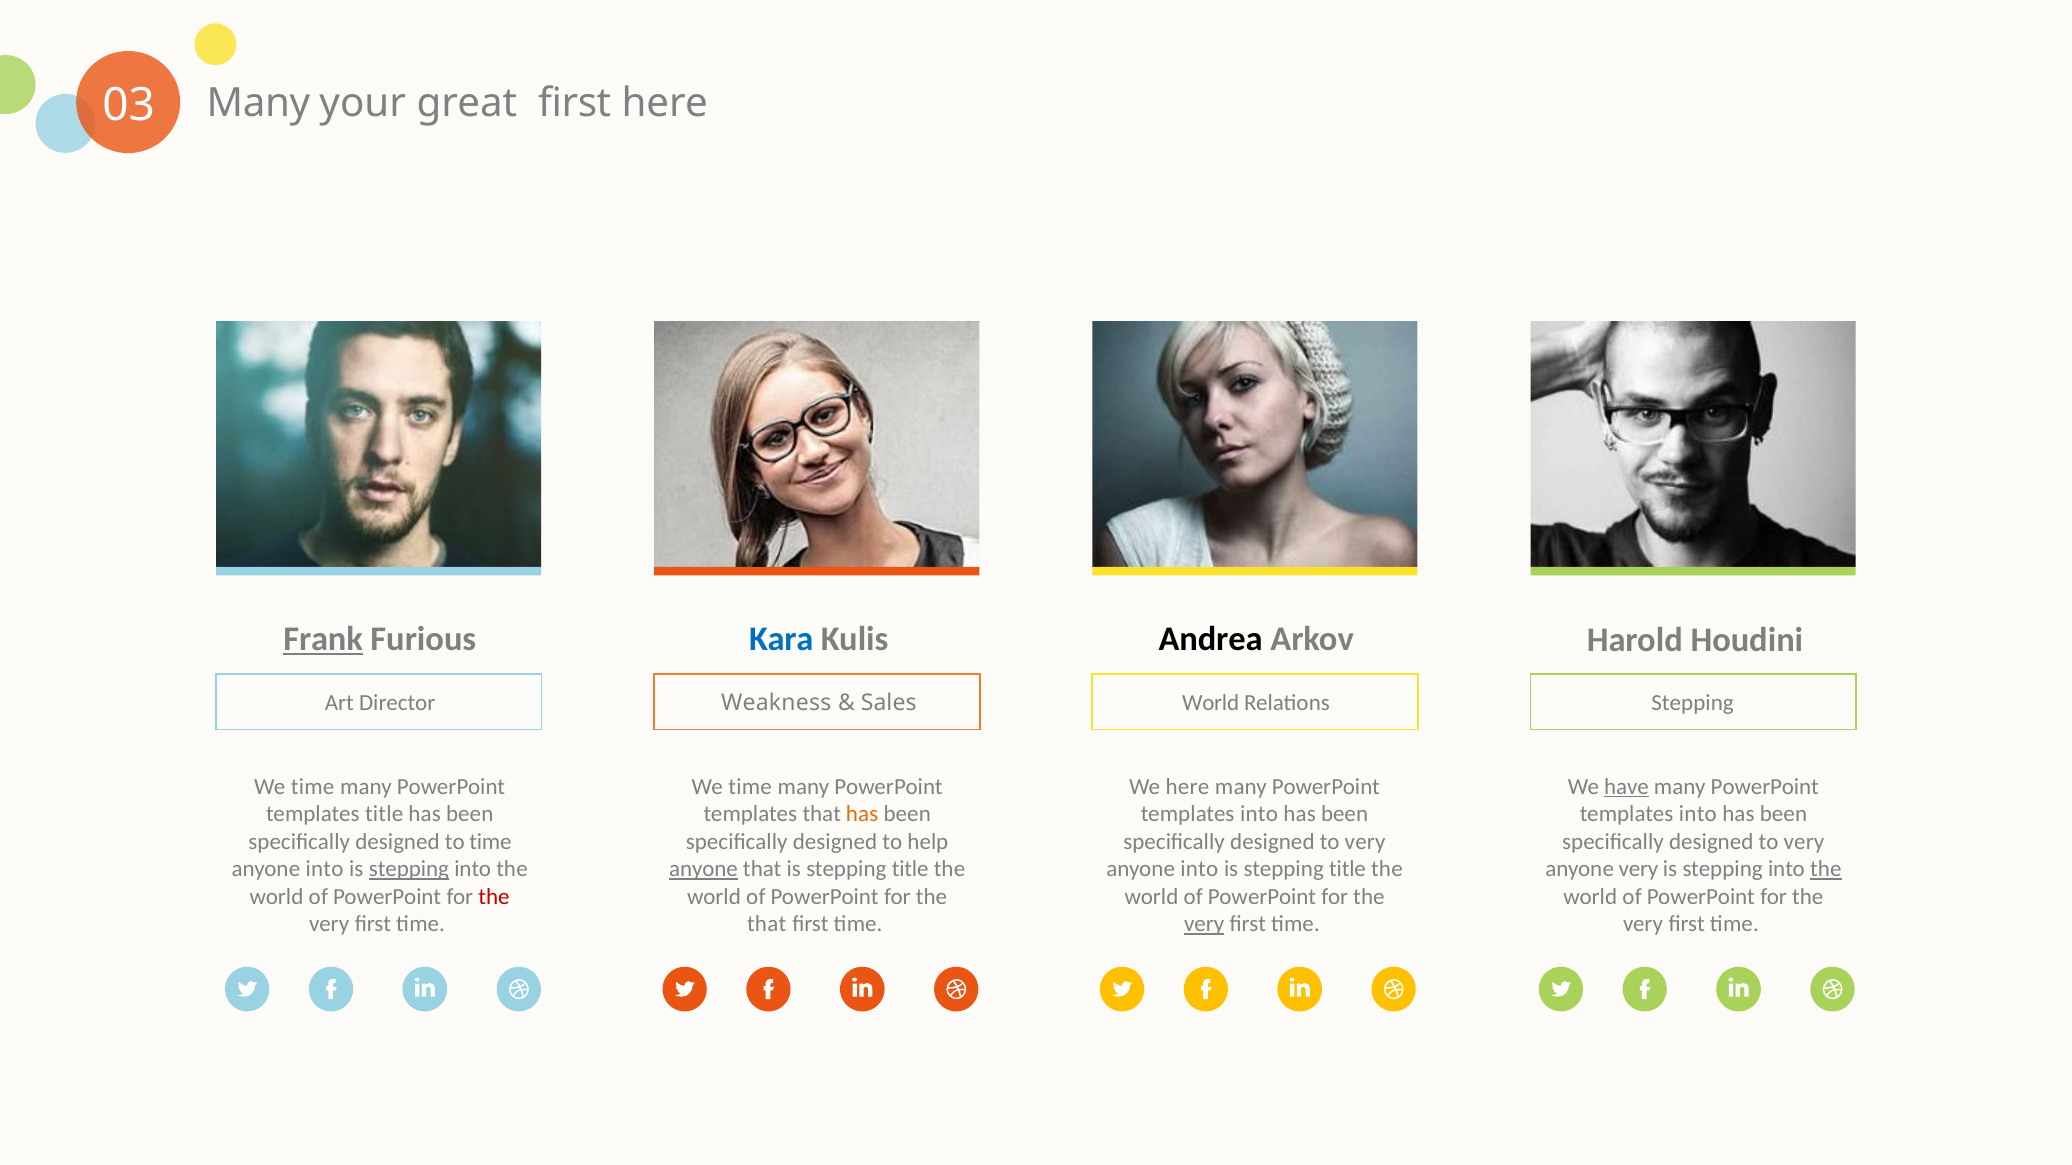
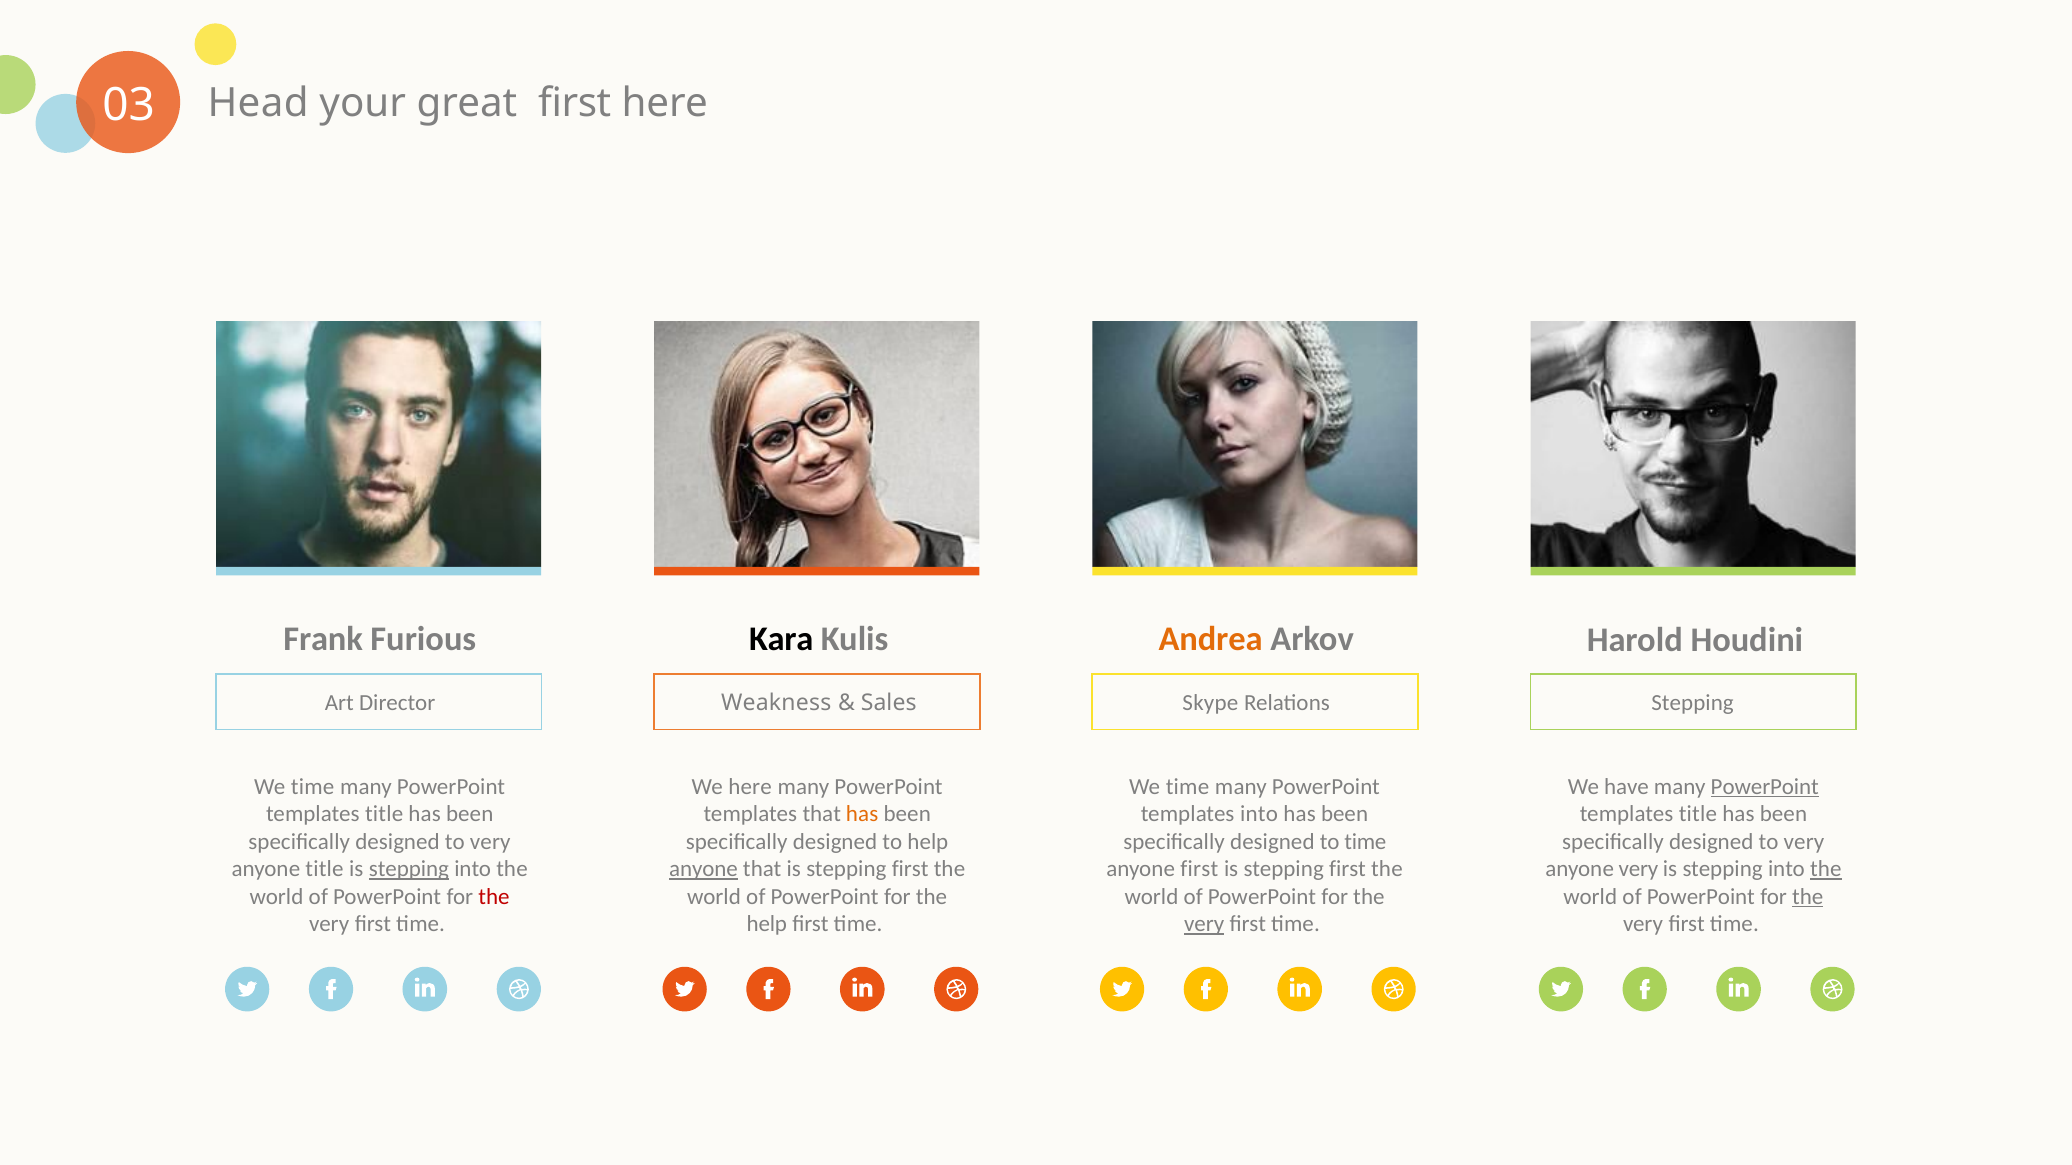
03 Many: Many -> Head (258, 104)
Frank underline: present -> none (323, 640)
Kara colour: blue -> black (781, 640)
Andrea colour: black -> orange (1211, 640)
World: World -> Skype (1210, 703)
time: time -> here (750, 787)
here: here -> time (1187, 787)
have underline: present -> none (1627, 787)
PowerPoint underline: none -> present (1765, 787)
into: into -> title (1698, 814)
time: time -> very (490, 842)
very: very -> time (1365, 842)
into: into -> title (324, 869)
that is stepping title: title -> first (910, 869)
into: into -> first (1199, 869)
title: title -> first (1348, 869)
the underline: none -> present (1808, 897)
that: that -> help (767, 924)
